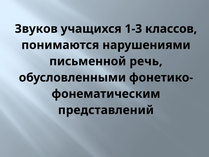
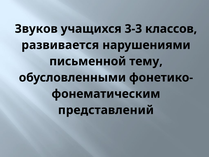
1-3: 1-3 -> 3-3 (133, 29)
понимаются: понимаются -> развивается (60, 45)
речь: речь -> тему (146, 61)
